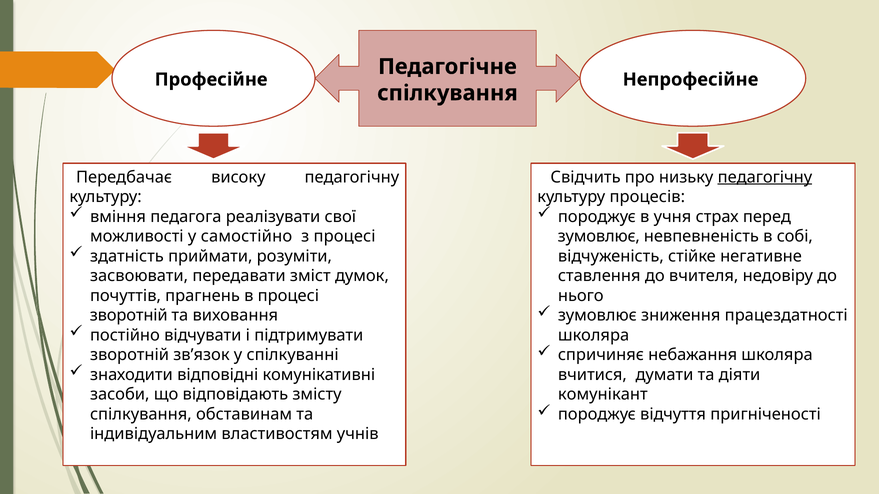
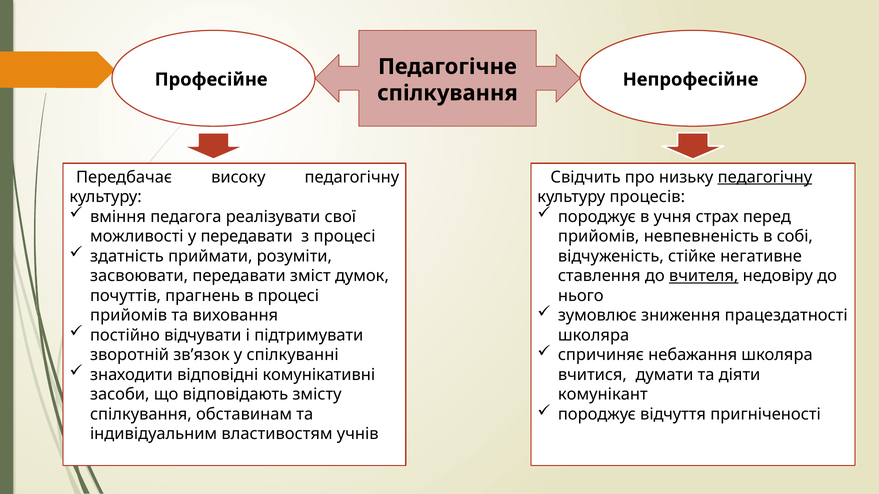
у самостійно: самостійно -> передавати (247, 237)
зумовлює: зумовлює -> прийомів (599, 237)
вчителя underline: none -> present (704, 276)
зворотній: зворотній -> прийомів (129, 316)
